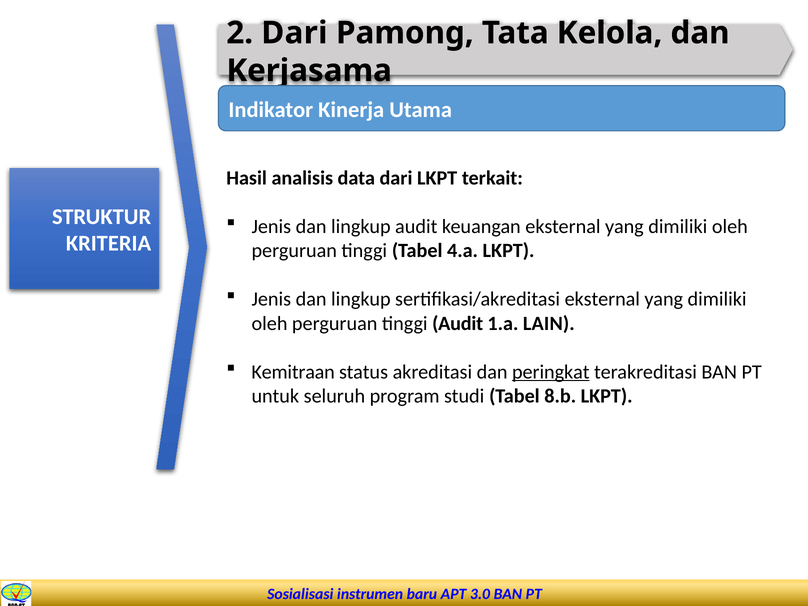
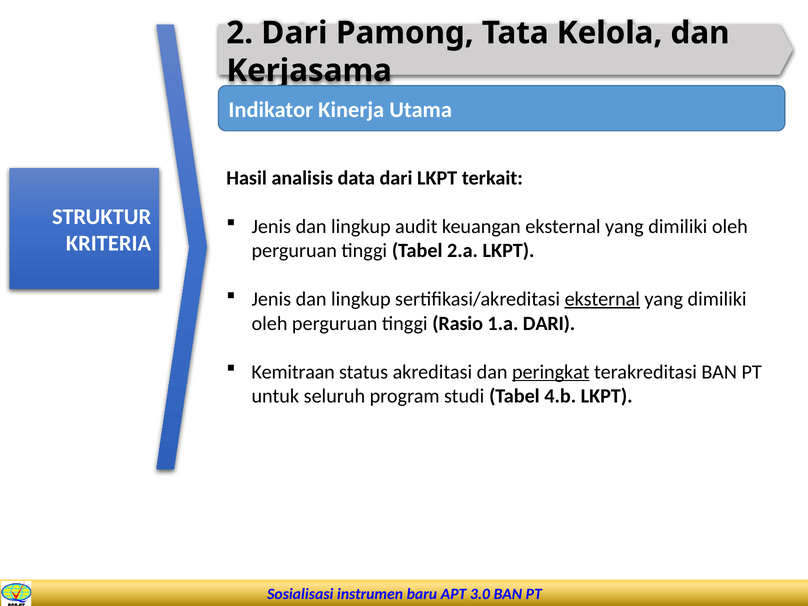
4.a: 4.a -> 2.a (463, 251)
eksternal underline: none -> present (602, 299)
tinggi Audit: Audit -> Rasio (458, 323)
1.a LAIN: LAIN -> DARI (549, 323)
8.b: 8.b -> 4.b (560, 396)
